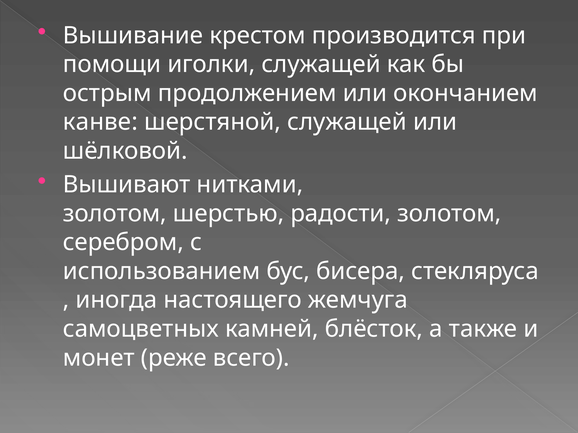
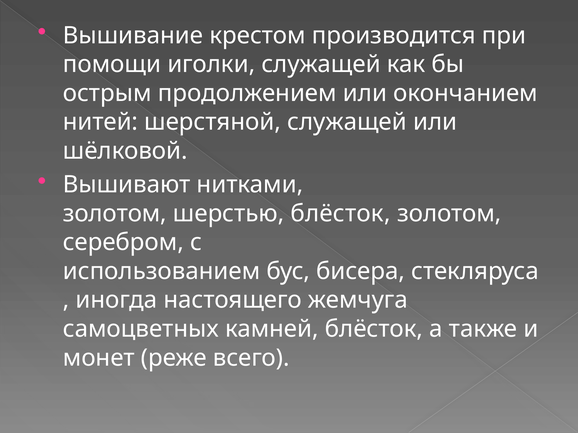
канве: канве -> нитей (100, 122)
шерстью радости: радости -> блёсток (340, 214)
